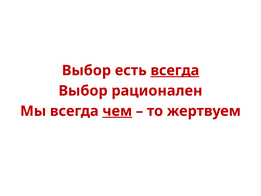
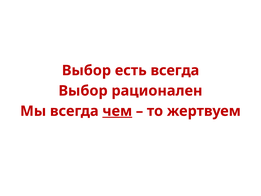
всегда underline: present -> none (175, 70)
